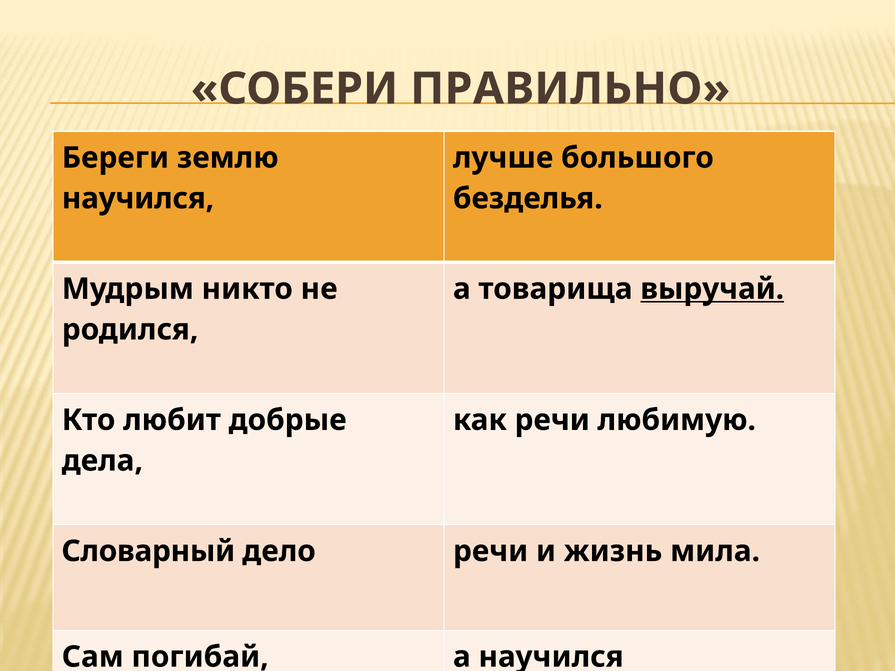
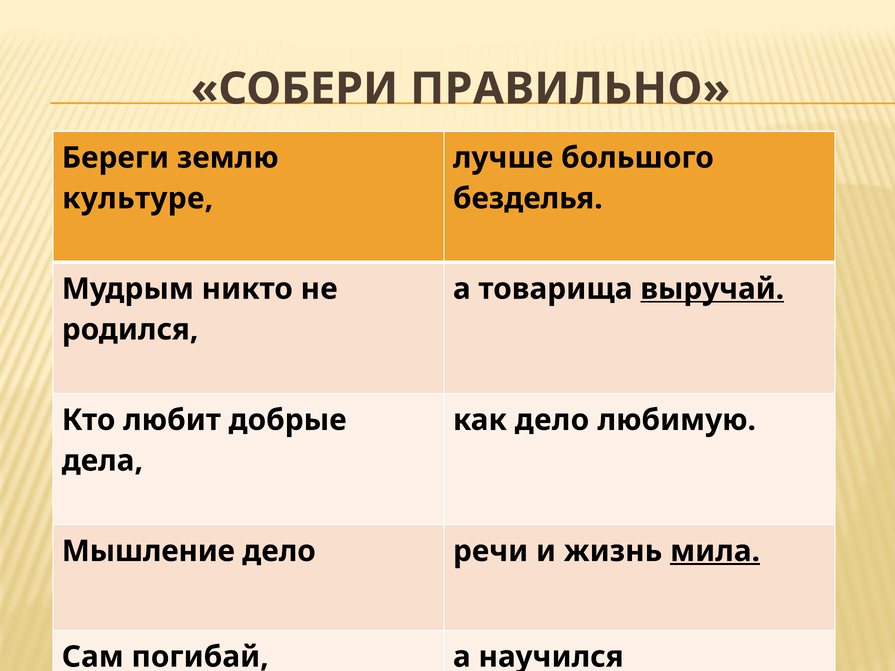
научился: научился -> культуре (138, 199)
как речи: речи -> дело (552, 420)
Словарный: Словарный -> Мышление (148, 551)
мила underline: none -> present (715, 551)
